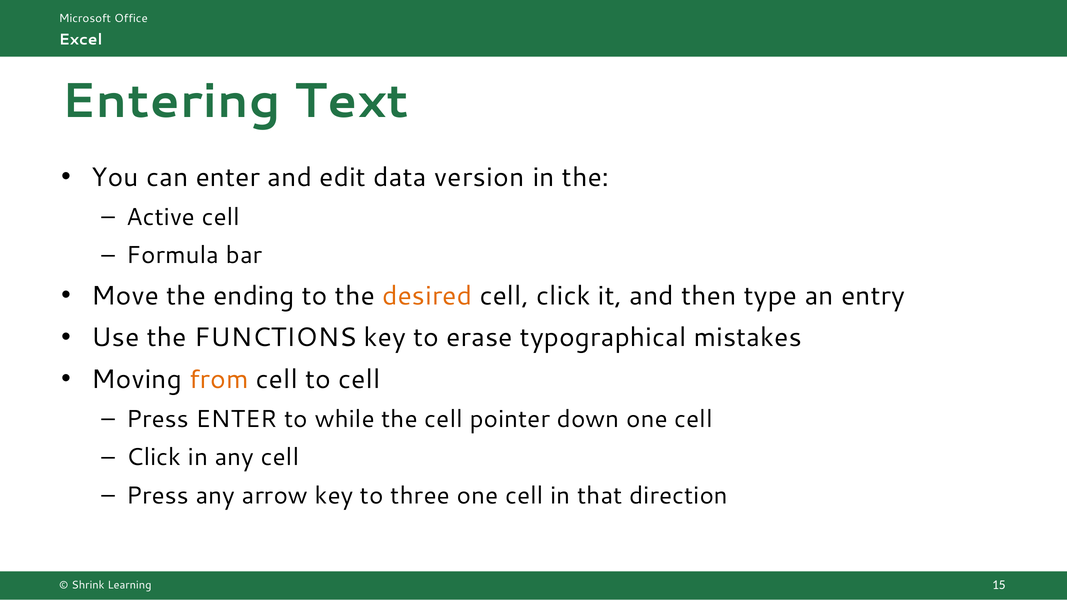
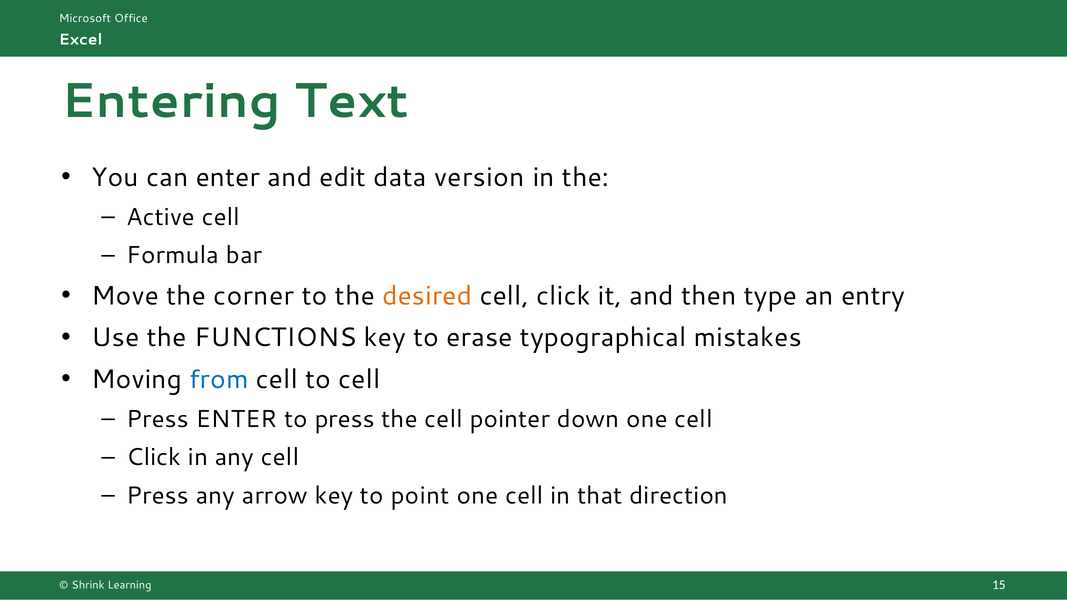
ending: ending -> corner (254, 296)
from colour: orange -> blue (219, 380)
to while: while -> press (345, 419)
three: three -> point (420, 496)
